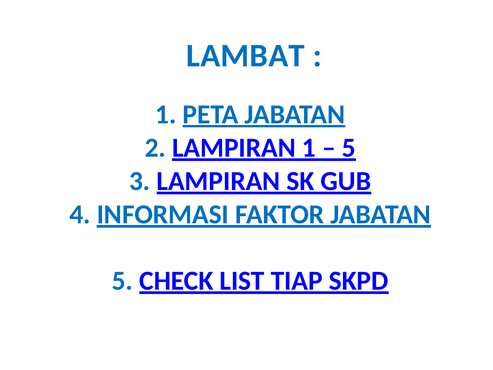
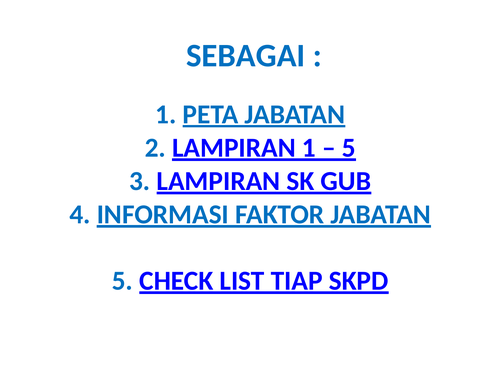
LAMBAT: LAMBAT -> SEBAGAI (246, 55)
